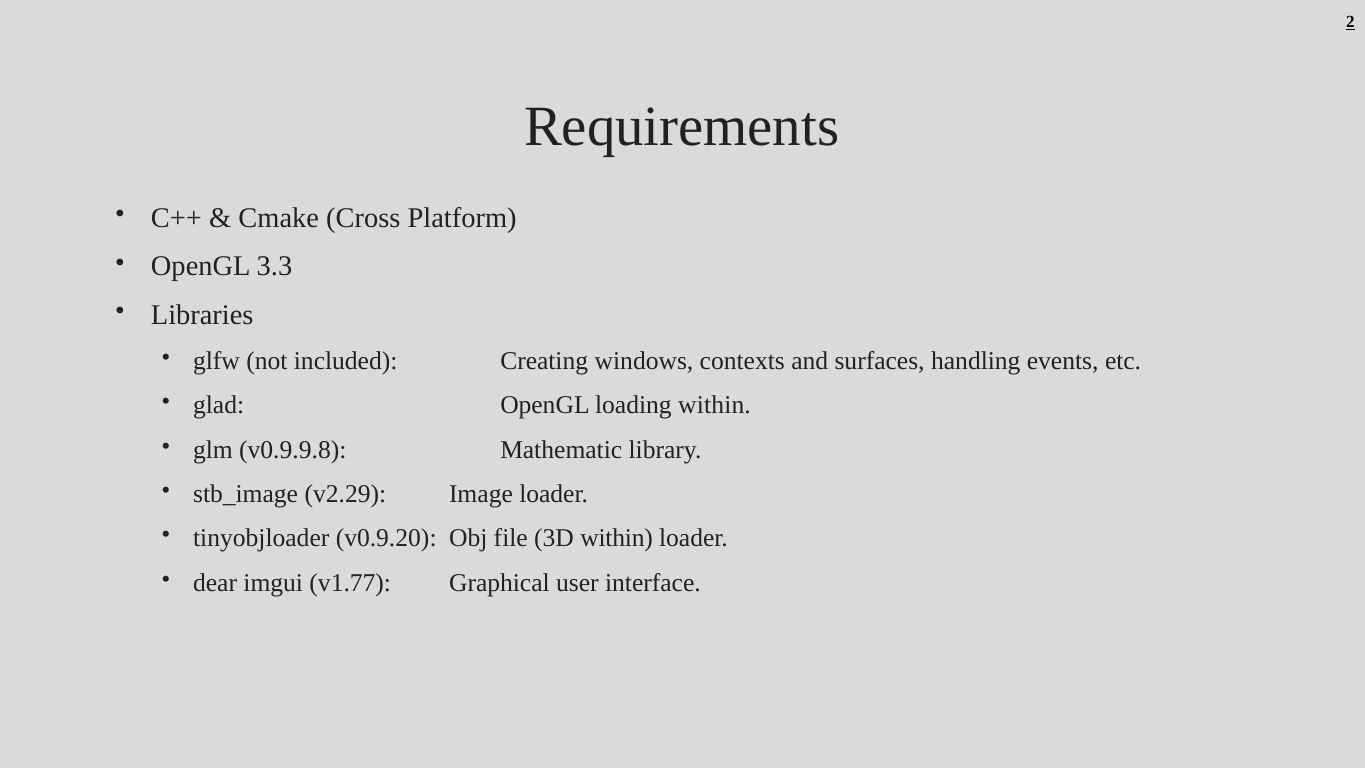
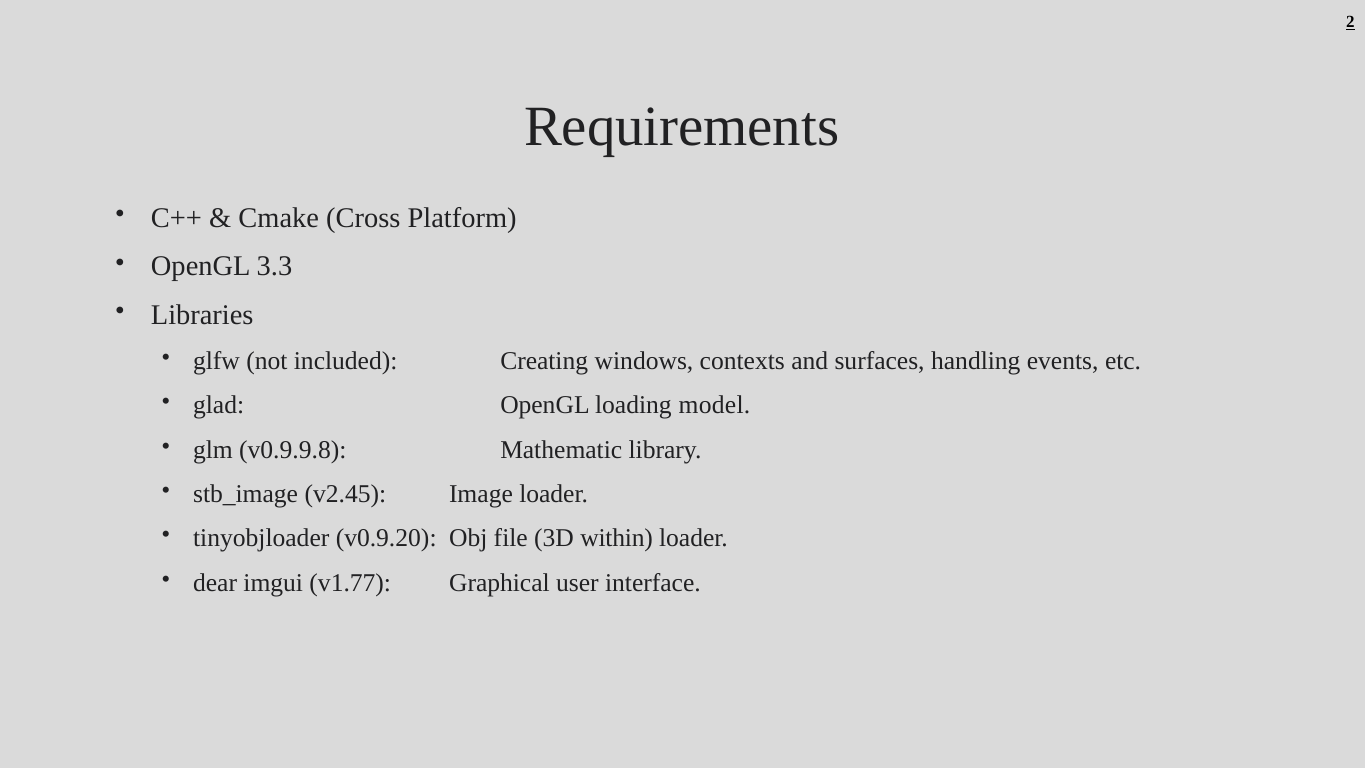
loading within: within -> model (715, 405)
v2.29: v2.29 -> v2.45 (345, 494)
